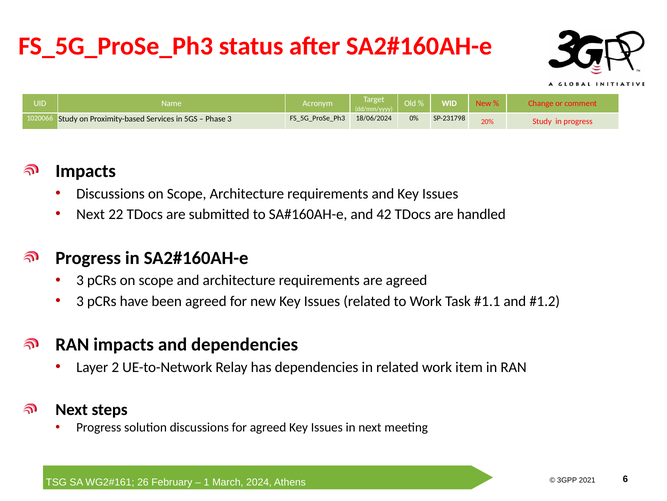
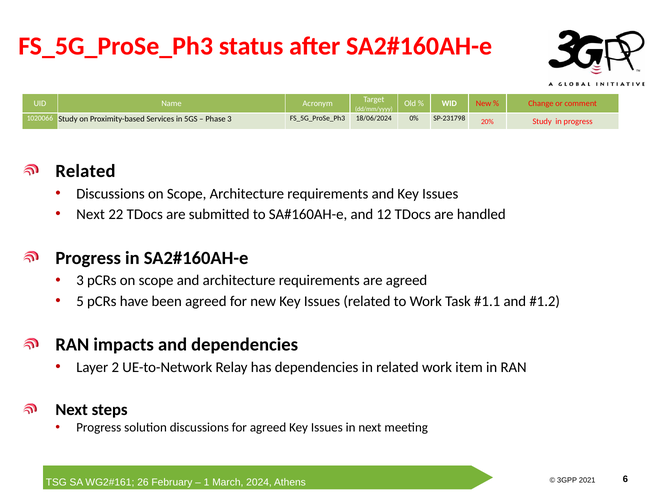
Impacts: Impacts -> Related (85, 171)
42: 42 -> 12 (384, 214)
3: 3 -> 5 (80, 301)
